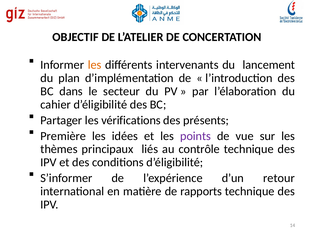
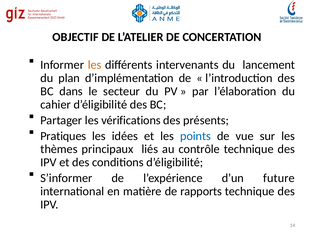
Première: Première -> Pratiques (63, 136)
points colour: purple -> blue (196, 136)
retour: retour -> future (279, 178)
